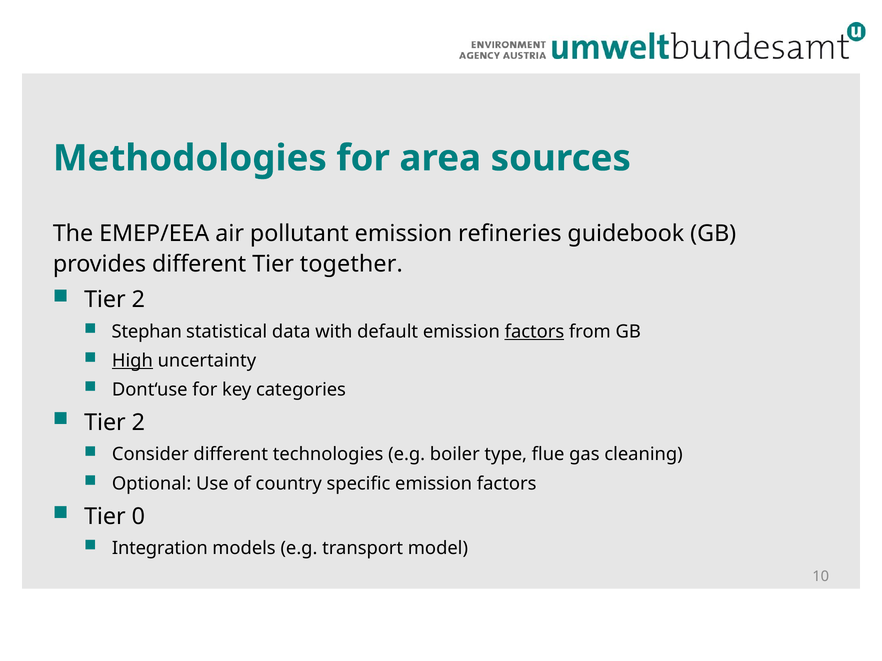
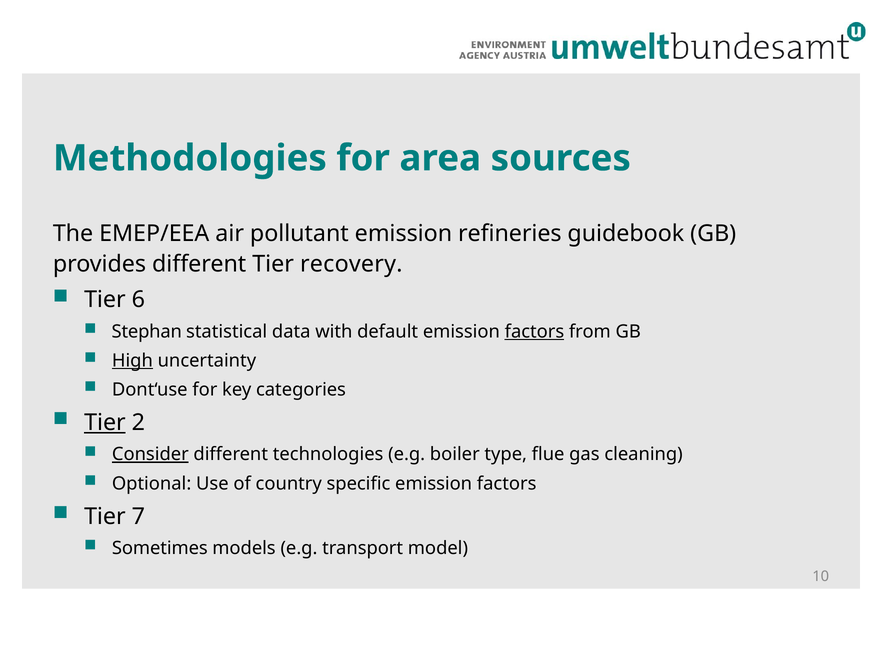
together: together -> recovery (351, 264)
2: 2 -> 6 (138, 300)
Tier underline: none -> present (105, 423)
Consider underline: none -> present (150, 455)
0: 0 -> 7 (138, 517)
Integration: Integration -> Sometimes (160, 549)
